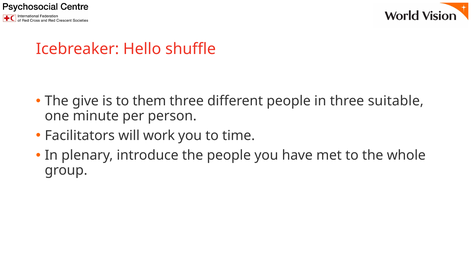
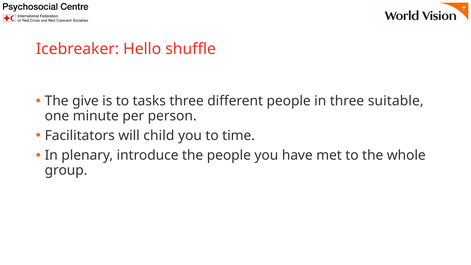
them: them -> tasks (149, 101)
work: work -> child (159, 136)
